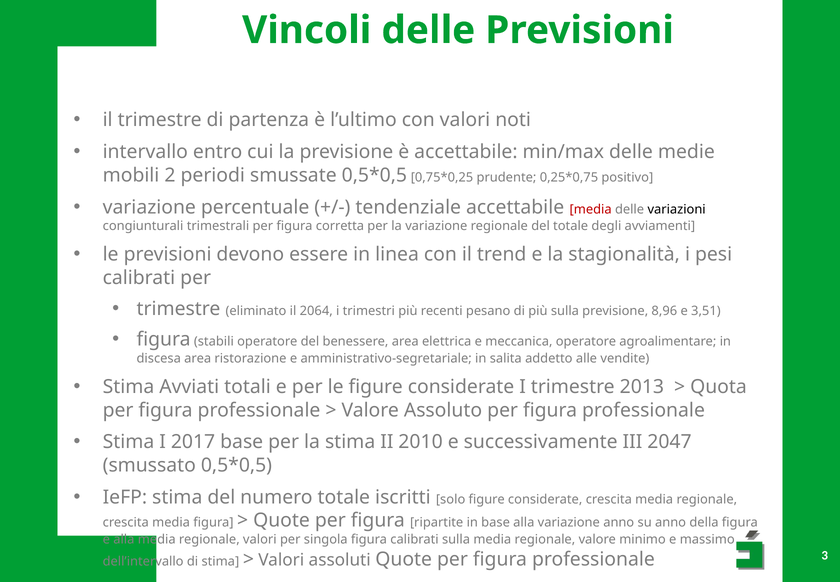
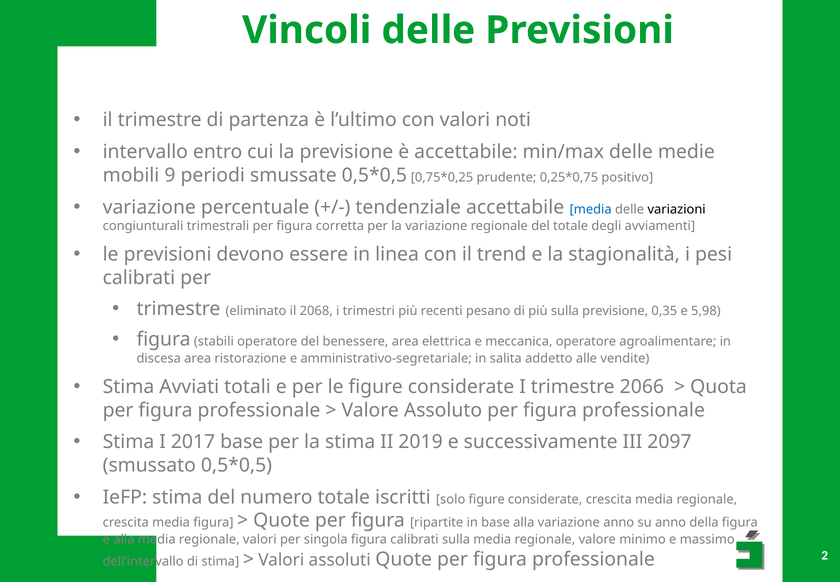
2: 2 -> 9 (170, 175)
media colour: red -> blue (591, 209)
2064: 2064 -> 2068 (316, 311)
8,96: 8,96 -> 0,35 (664, 311)
3,51: 3,51 -> 5,98 (706, 311)
2013: 2013 -> 2066 (642, 387)
2010: 2010 -> 2019 (421, 442)
2047: 2047 -> 2097 (670, 442)
3: 3 -> 2 (825, 555)
